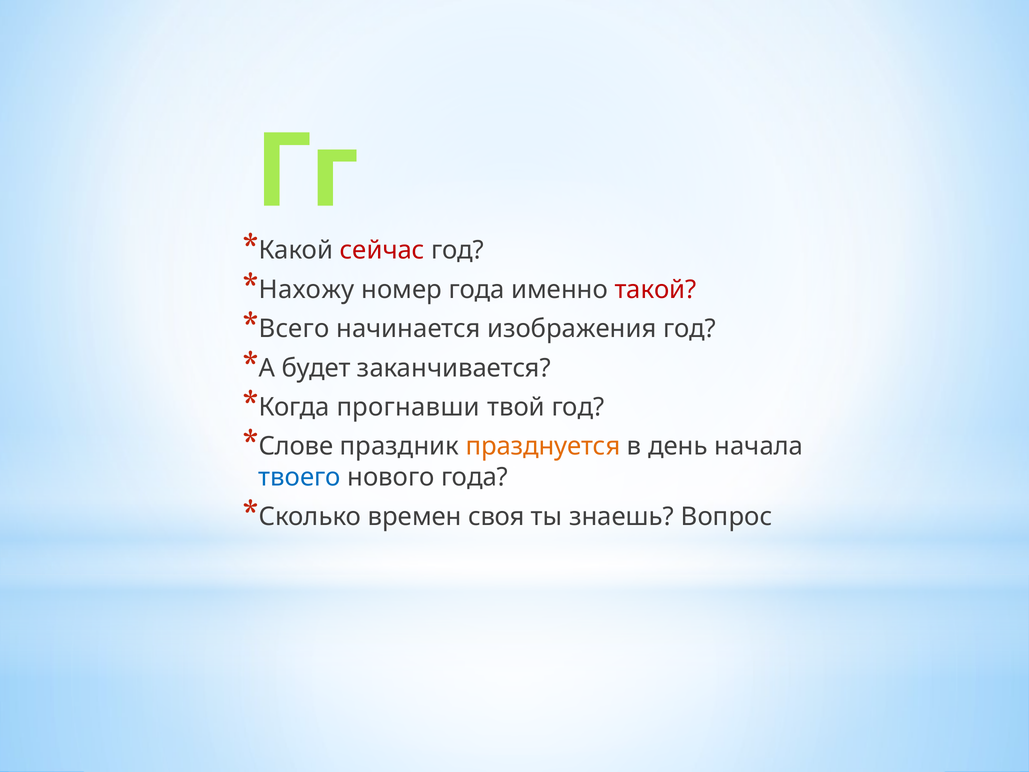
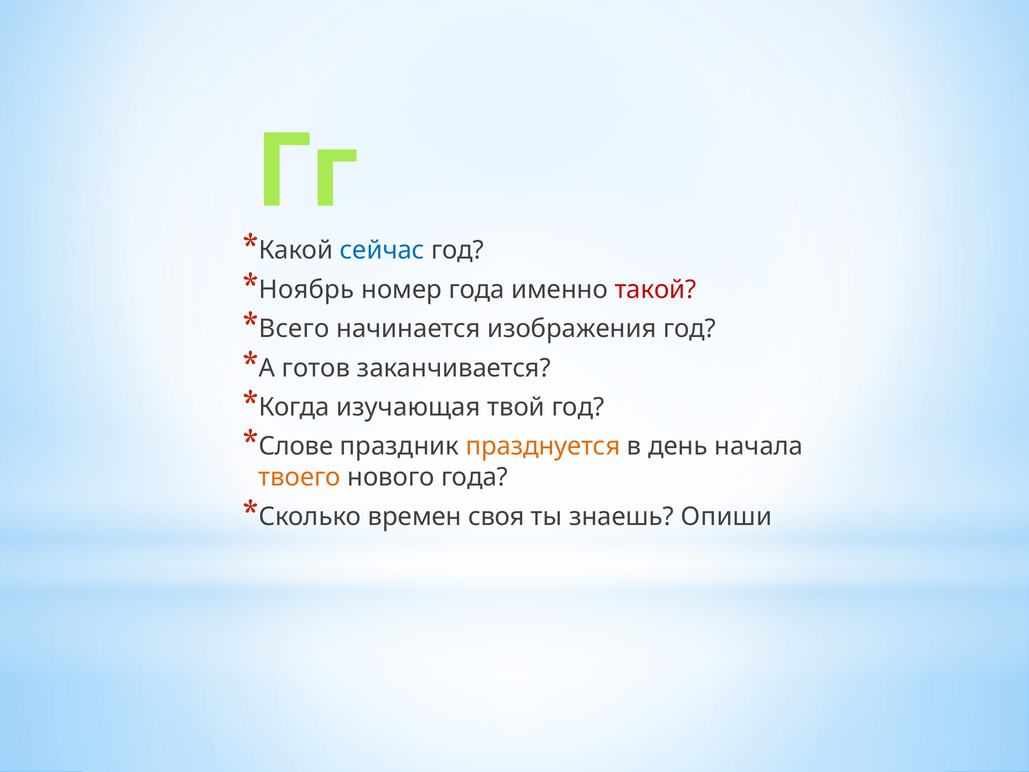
сейчас colour: red -> blue (382, 250)
Нахожу: Нахожу -> Ноябрь (307, 289)
будет: будет -> готов (316, 368)
прогнавши: прогнавши -> изучающая (408, 407)
твоего colour: blue -> orange (300, 477)
Вопрос: Вопрос -> Опиши (726, 516)
